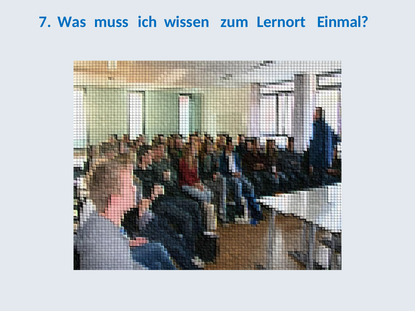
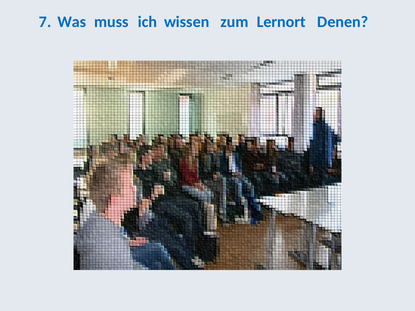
Einmal: Einmal -> Denen (343, 22)
